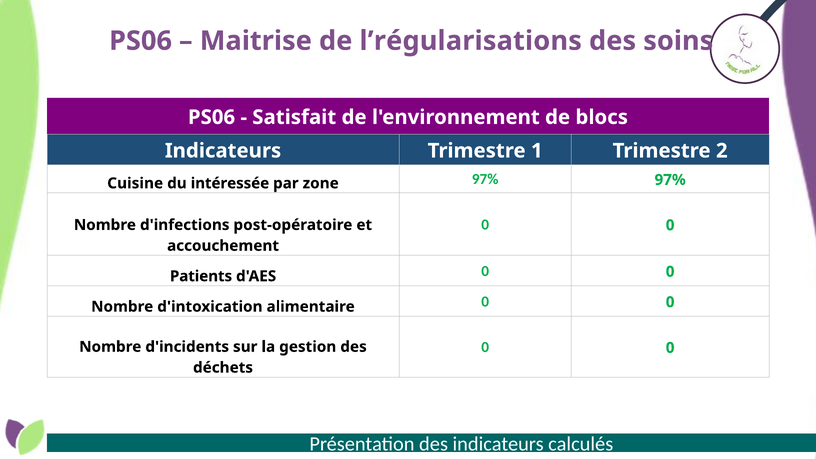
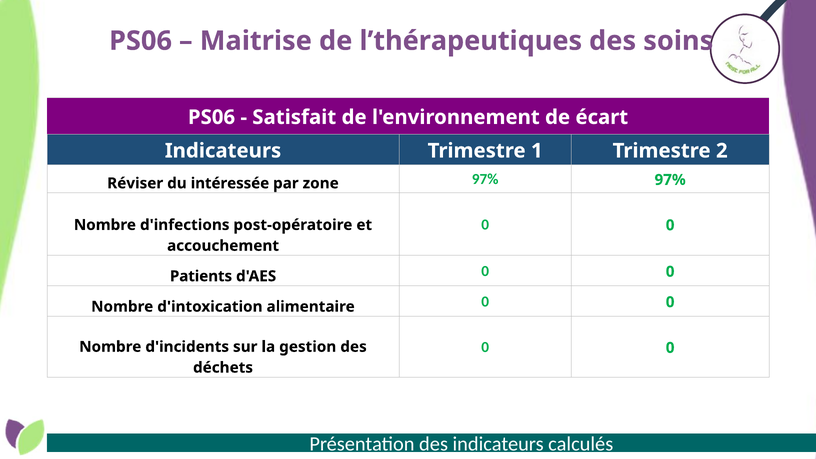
l’régularisations: l’régularisations -> l’thérapeutiques (471, 41)
blocs: blocs -> écart (602, 117)
Cuisine: Cuisine -> Réviser (135, 183)
